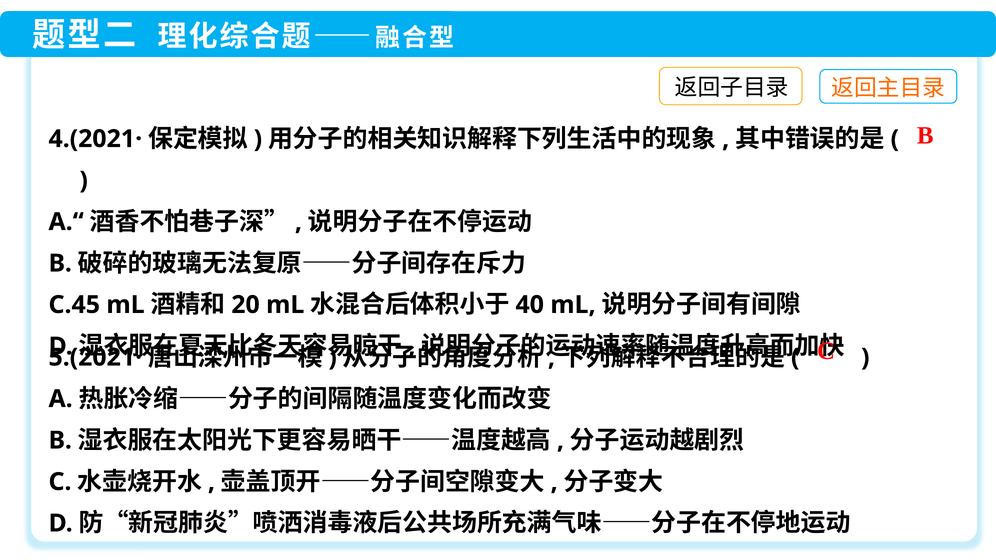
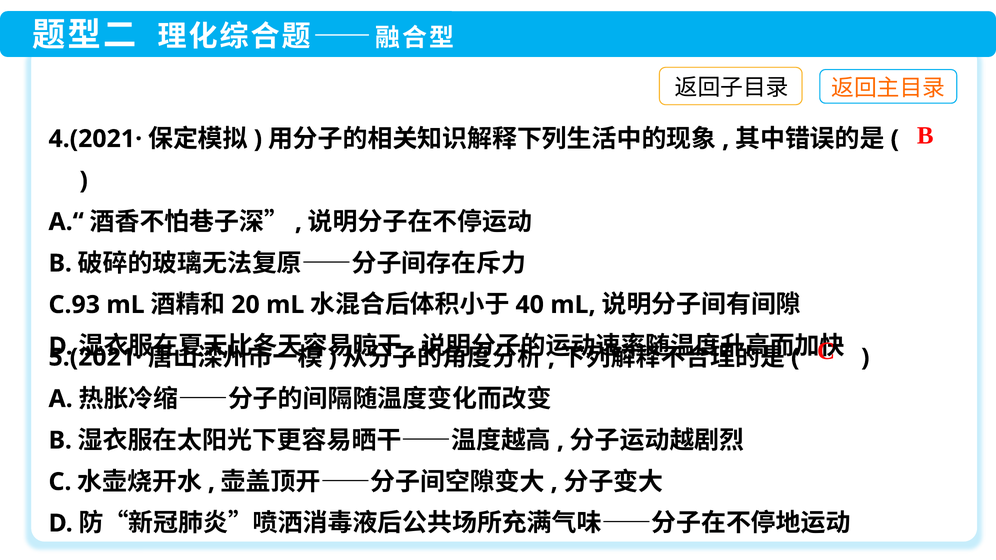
C.45: C.45 -> C.93 (74, 305)
